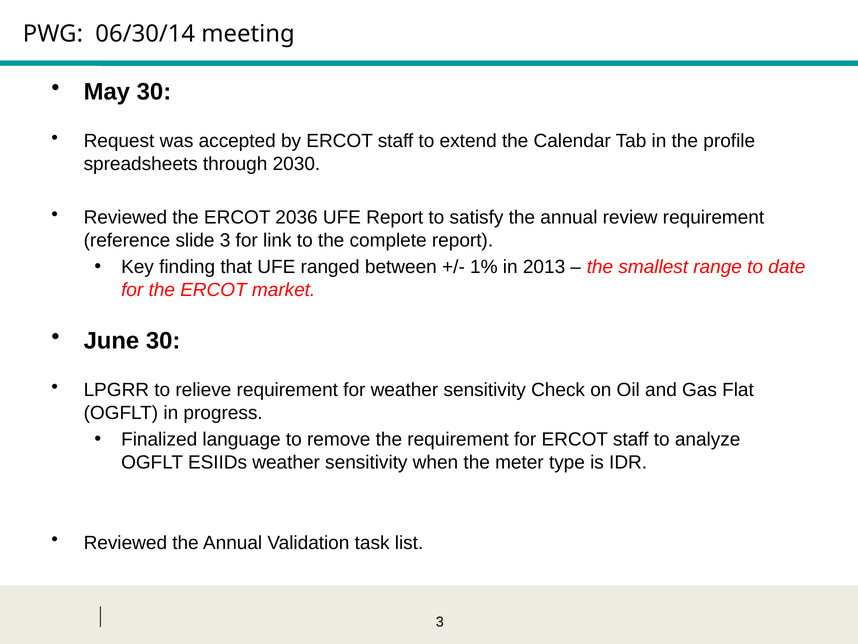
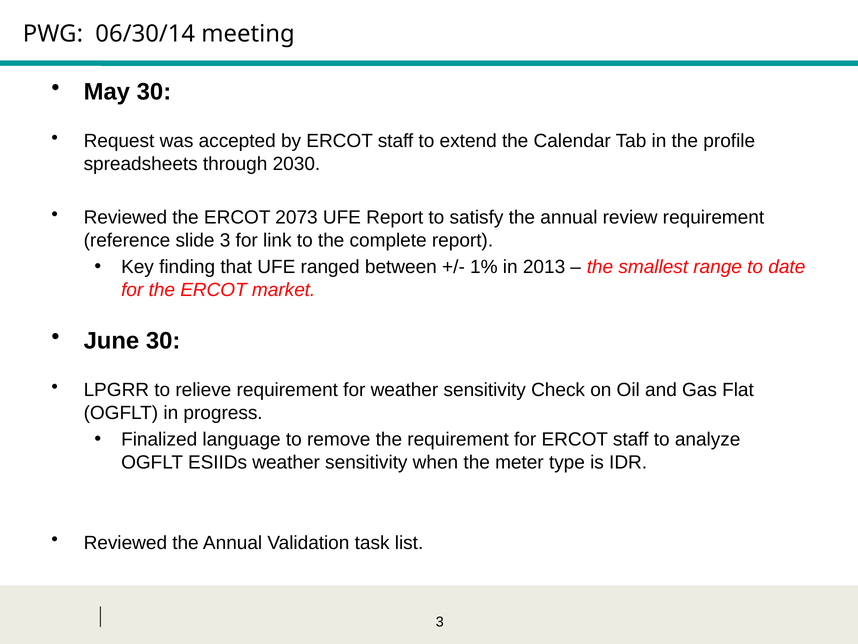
2036: 2036 -> 2073 (297, 217)
